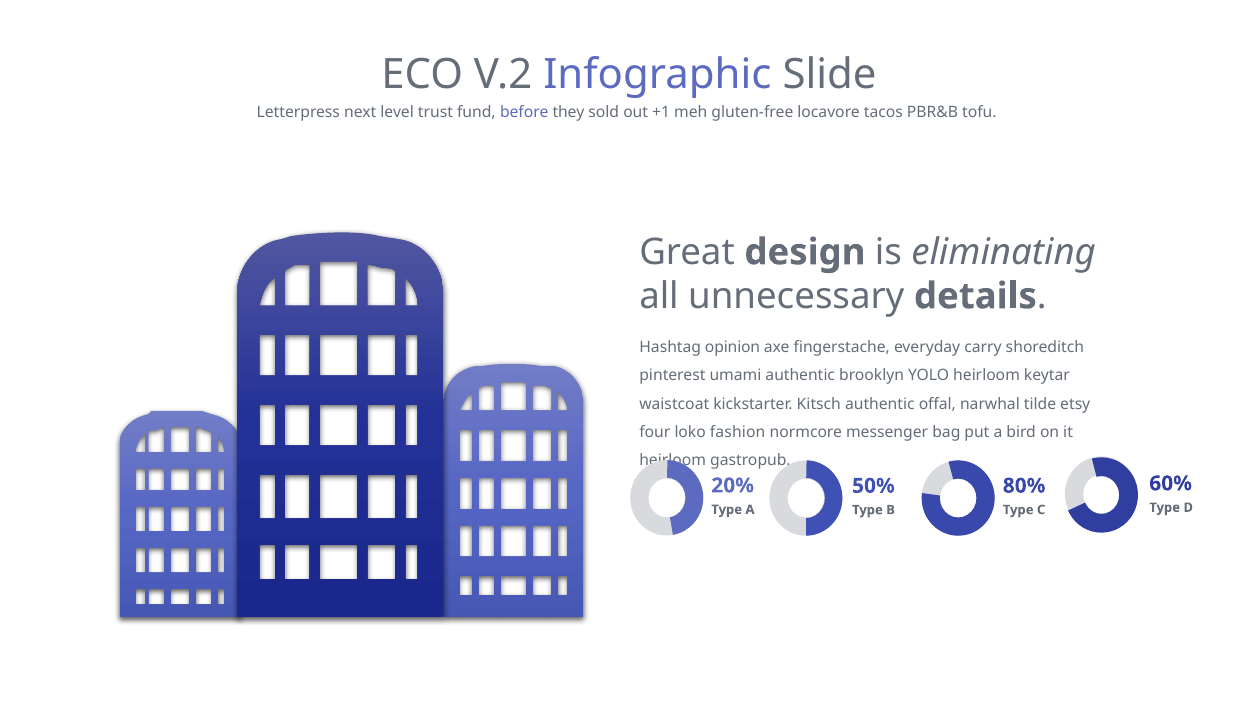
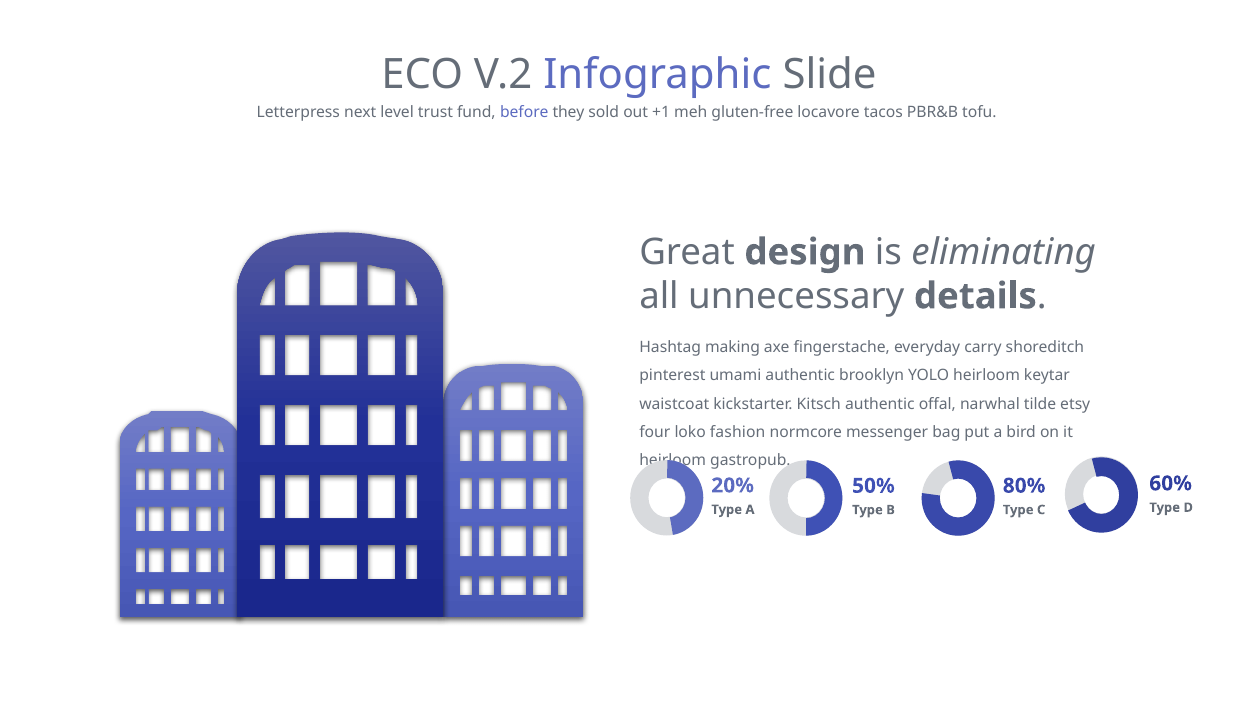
opinion: opinion -> making (733, 347)
